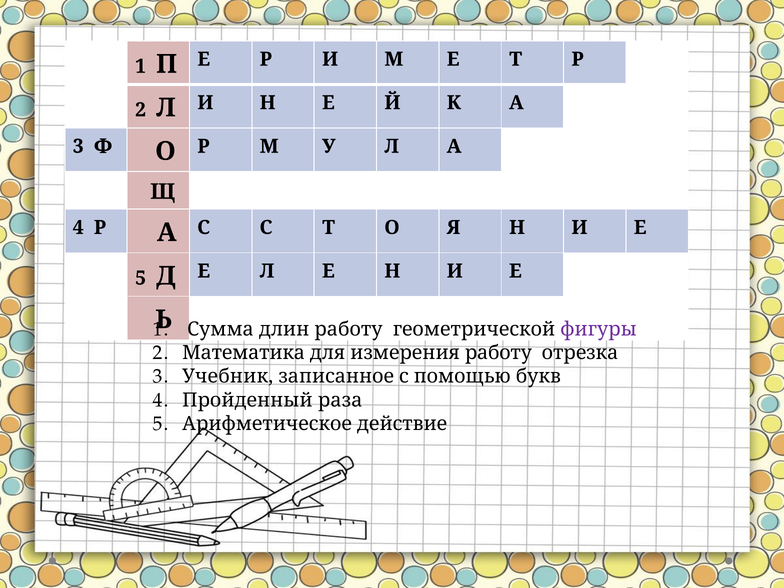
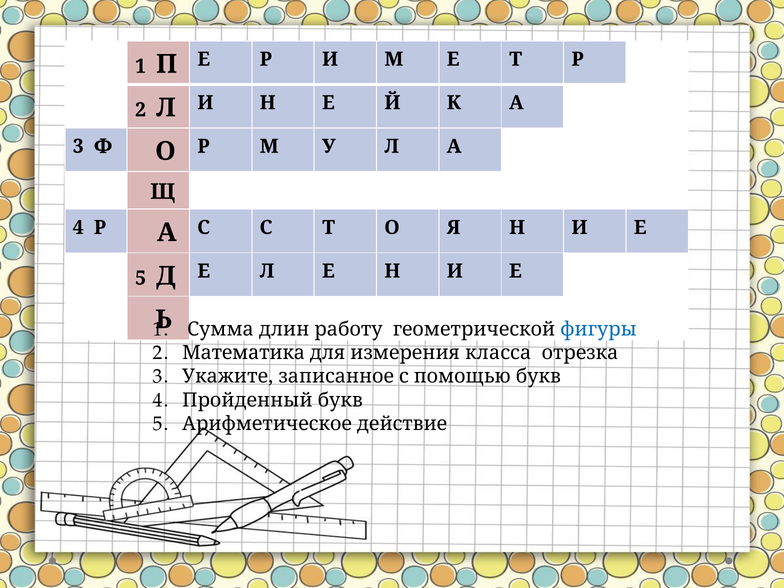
фигуры colour: purple -> blue (599, 329)
измерения работу: работу -> класса (498, 353)
Учебник: Учебник -> Укажите (228, 377)
Пройденный раза: раза -> букв (340, 400)
